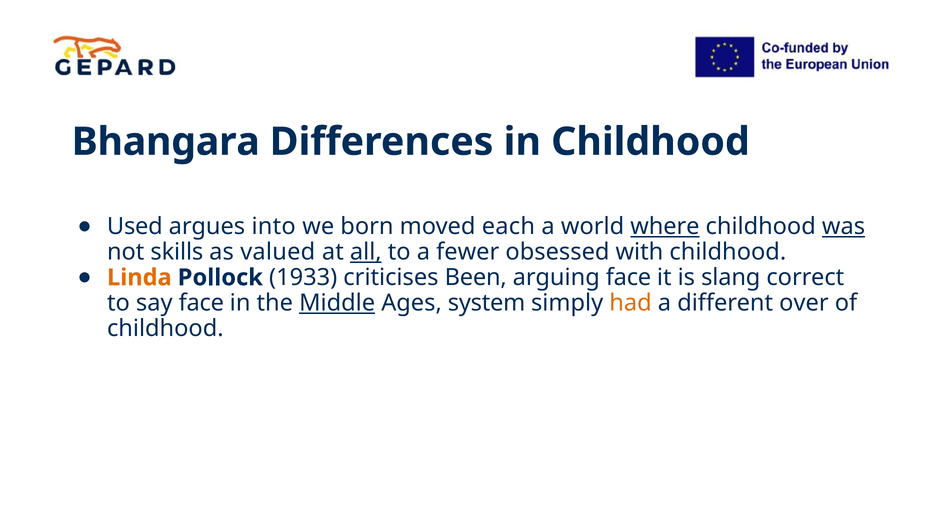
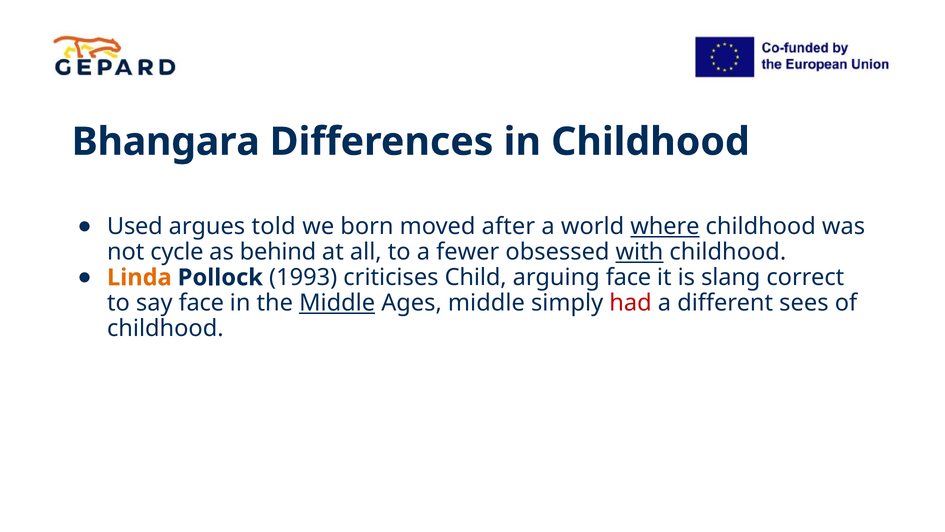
into: into -> told (274, 226)
each: each -> after (508, 226)
was underline: present -> none (844, 226)
skills: skills -> cycle (177, 252)
valued: valued -> behind (278, 252)
all underline: present -> none (366, 252)
with underline: none -> present (639, 252)
1933: 1933 -> 1993 (303, 277)
Been: Been -> Child (476, 277)
Ages system: system -> middle (486, 303)
had colour: orange -> red (631, 303)
over: over -> sees (804, 303)
